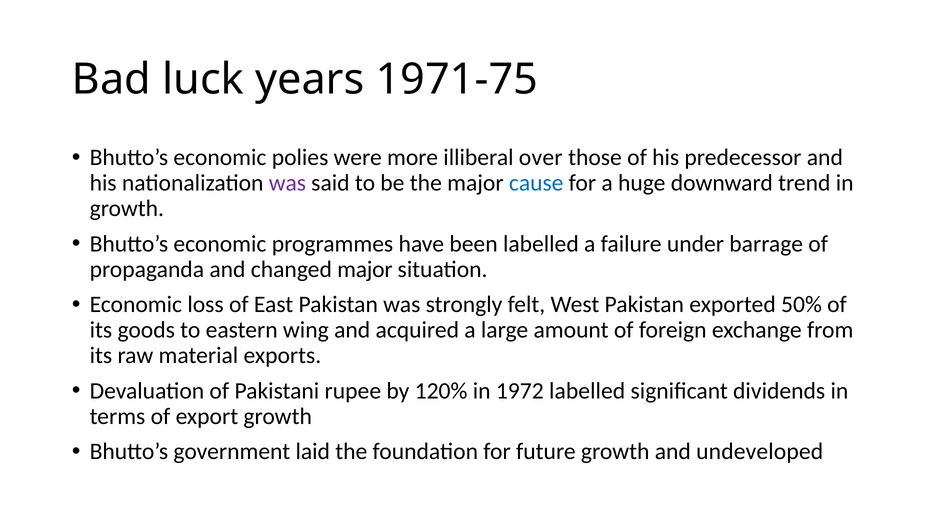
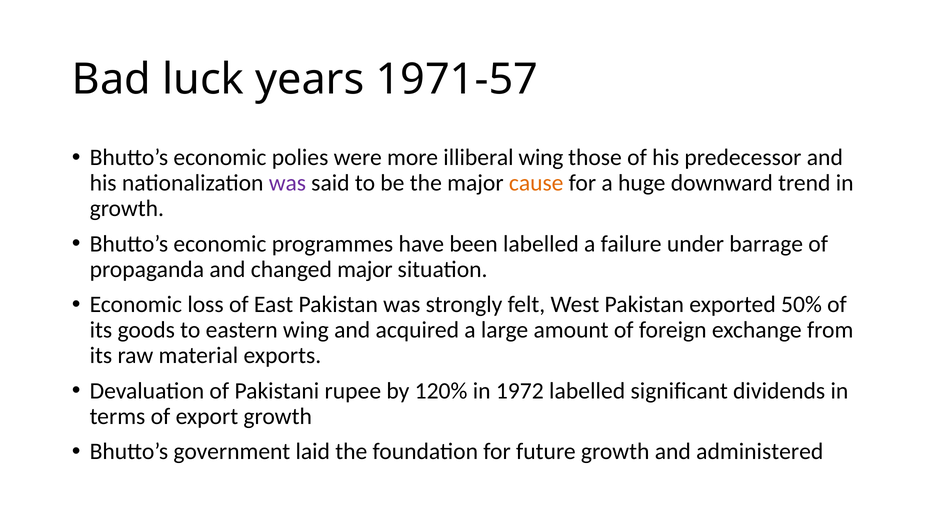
1971-75: 1971-75 -> 1971-57 (457, 79)
illiberal over: over -> wing (541, 157)
cause colour: blue -> orange (536, 183)
undeveloped: undeveloped -> administered (760, 452)
